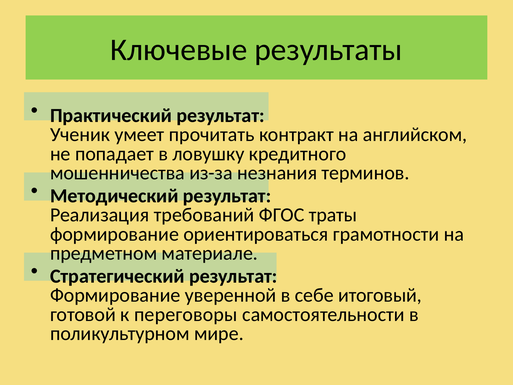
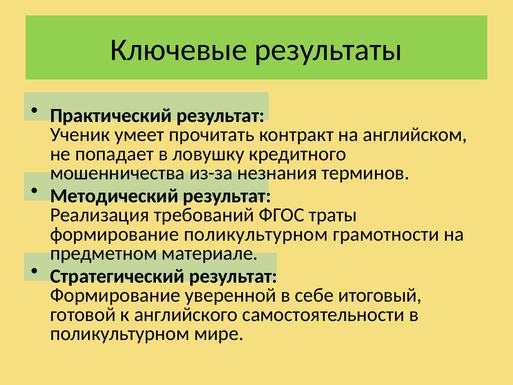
формирование ориентироваться: ориентироваться -> поликультурном (256, 234)
переговоры: переговоры -> английского (186, 314)
